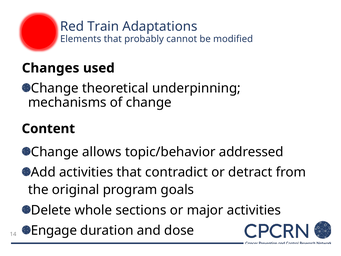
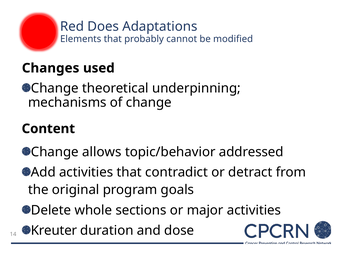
Train: Train -> Does (103, 27)
Engage: Engage -> Kreuter (54, 230)
